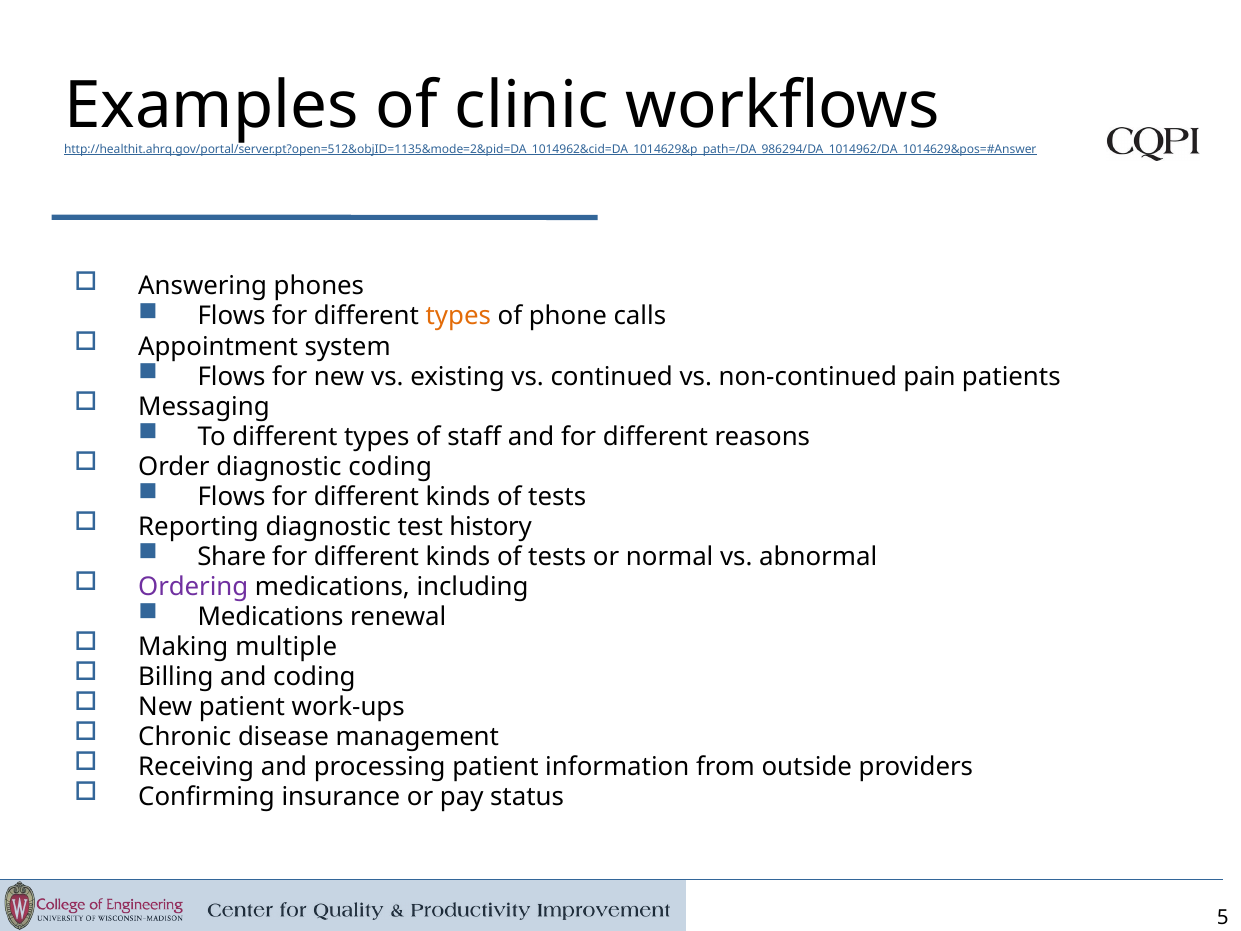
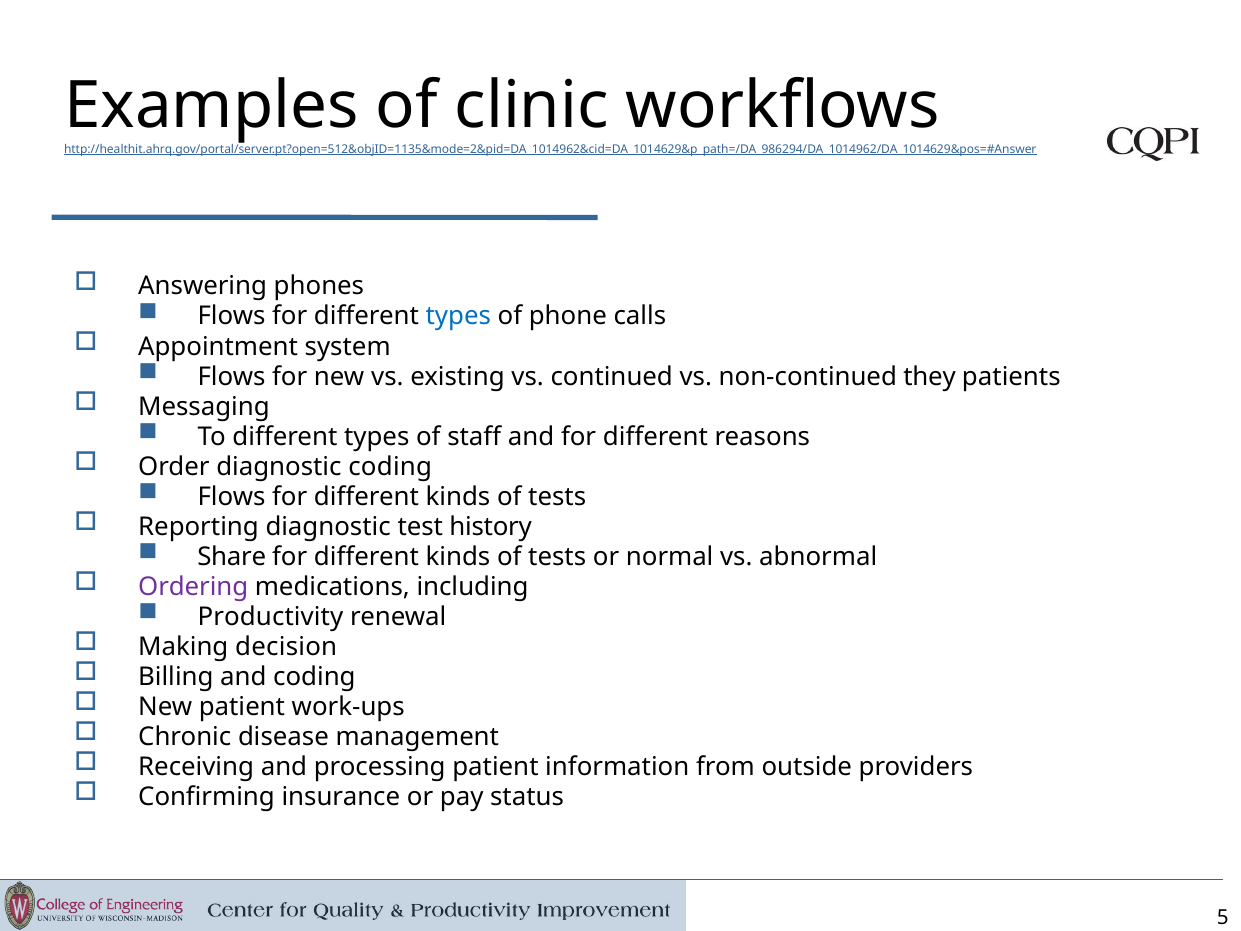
types colour: orange -> blue (458, 316)
pain: pain -> they (930, 376)
Medications: Medications -> Productivity (271, 616)
multiple: multiple -> decision (286, 646)
